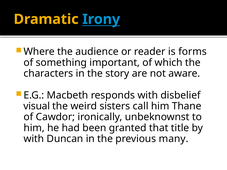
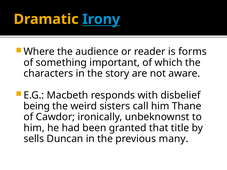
visual: visual -> being (37, 106)
with: with -> sells (34, 139)
